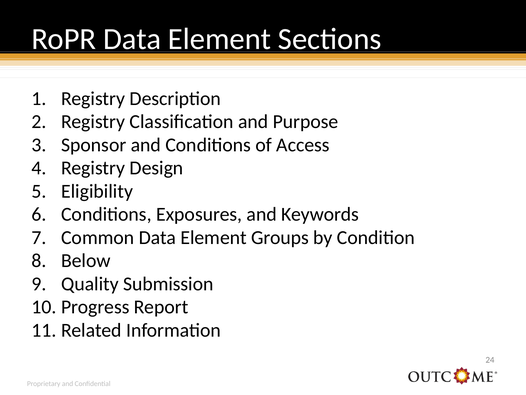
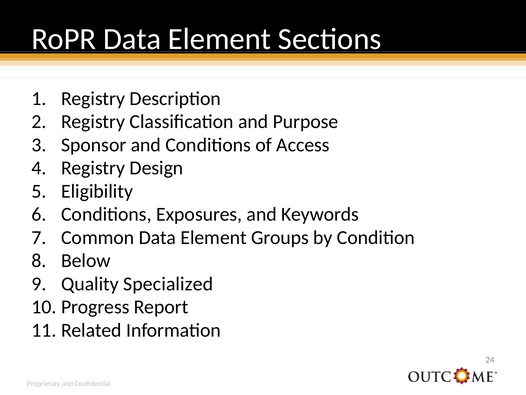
Submission: Submission -> Specialized (168, 284)
